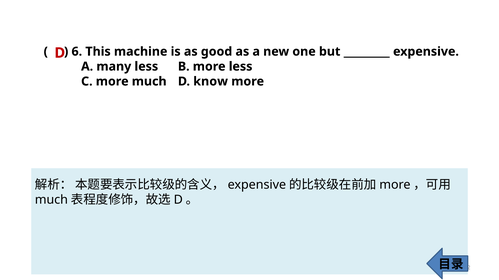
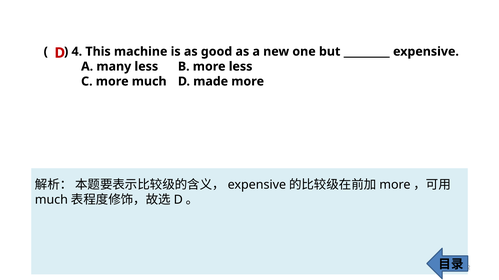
6: 6 -> 4 (77, 52)
know: know -> made (211, 82)
